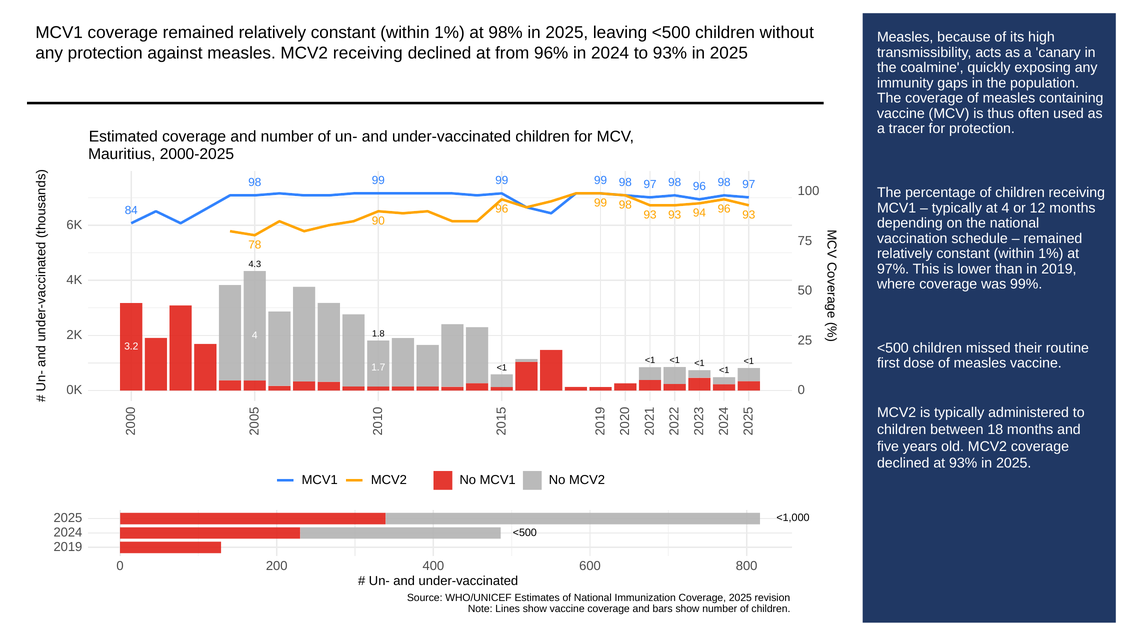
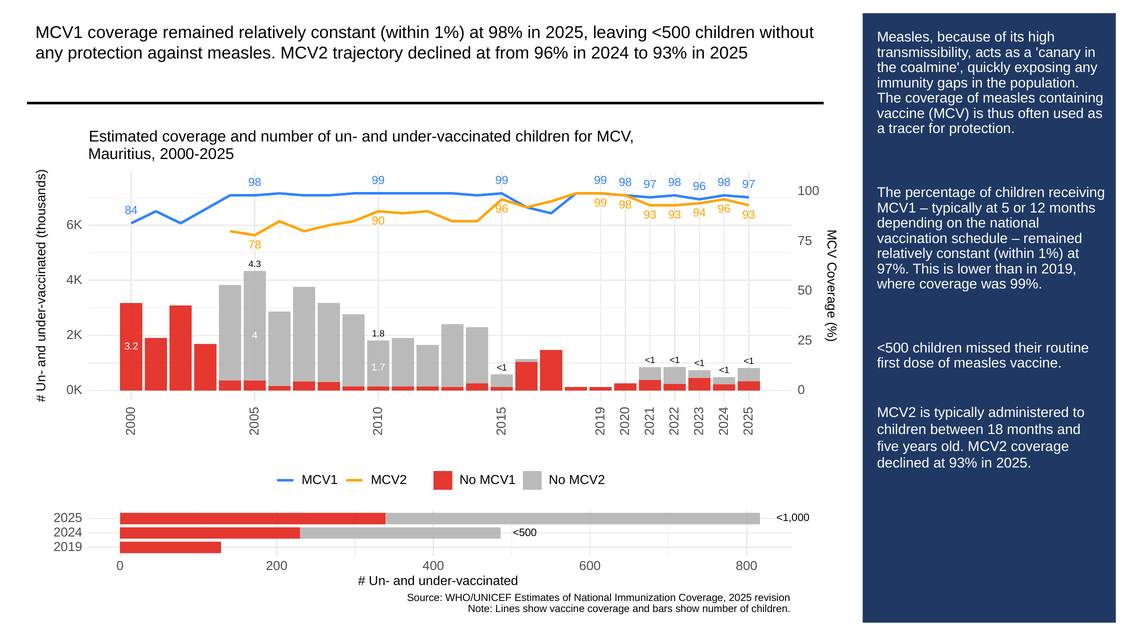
MCV2 receiving: receiving -> trajectory (368, 53)
at 4: 4 -> 5 (1005, 208)
